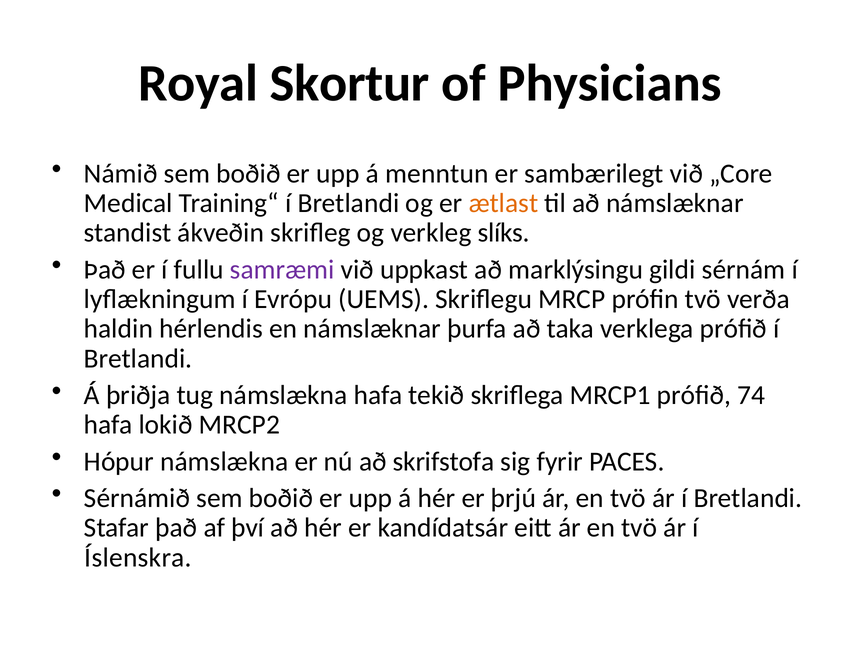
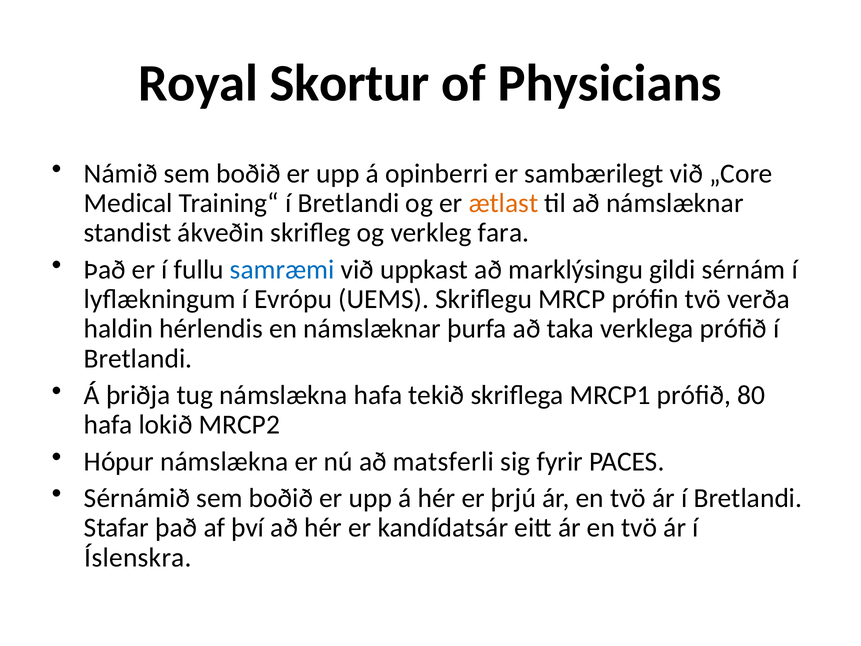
menntun: menntun -> opinberri (437, 173)
slíks: slíks -> fara (503, 233)
samræmi colour: purple -> blue (282, 269)
74: 74 -> 80 (751, 395)
skrifstofa: skrifstofa -> matsferli (443, 461)
